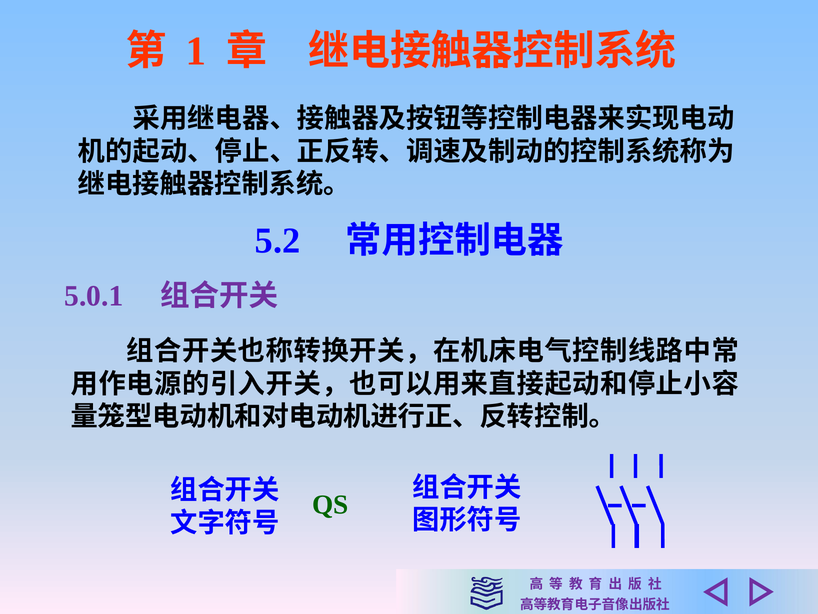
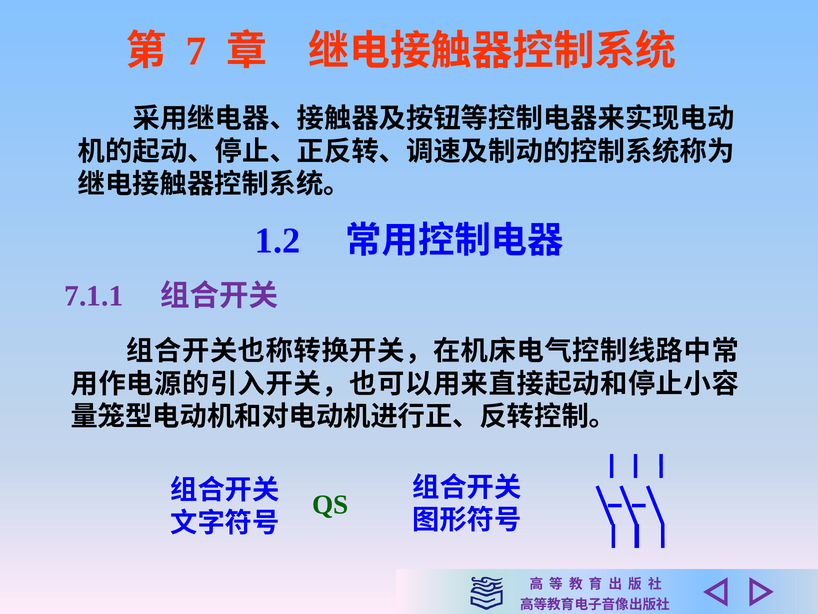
1: 1 -> 7 (196, 51)
5.2: 5.2 -> 1.2 (278, 240)
5.0.1: 5.0.1 -> 7.1.1 (94, 296)
